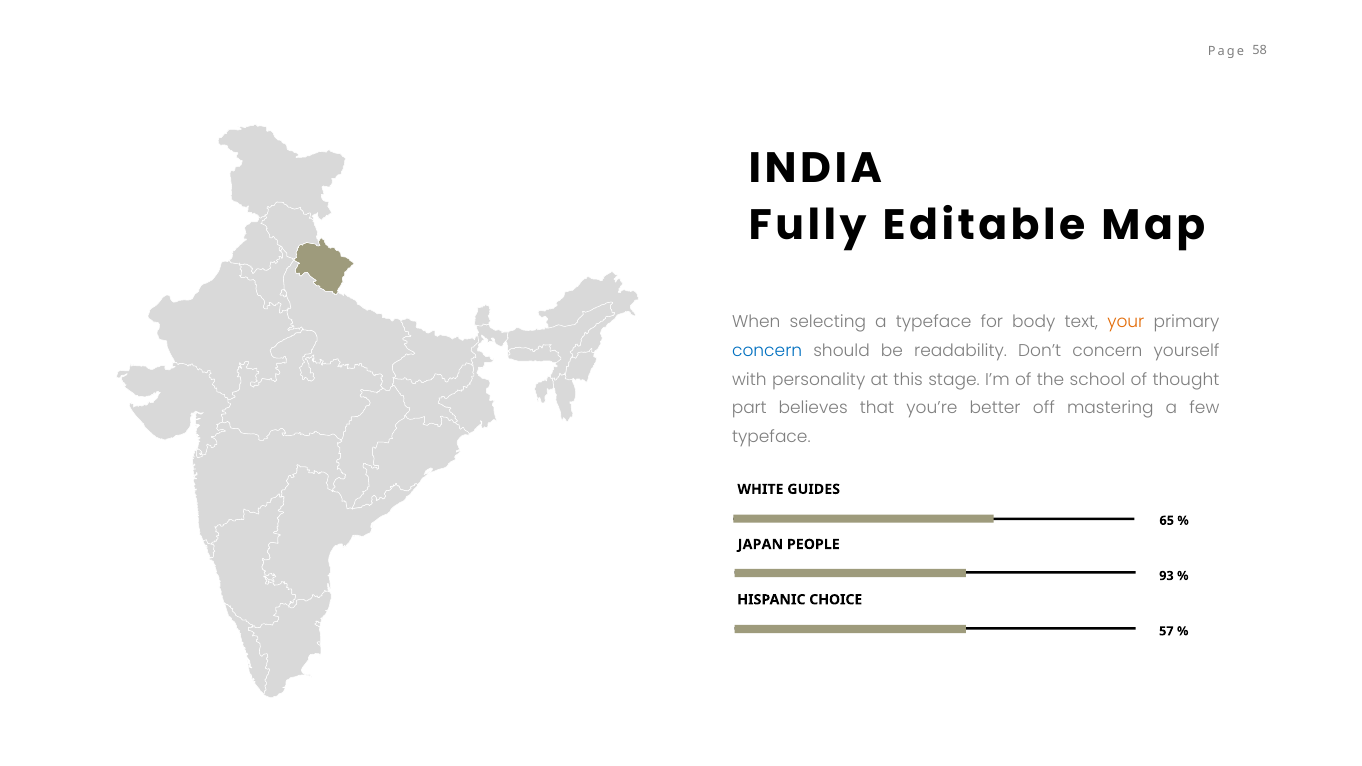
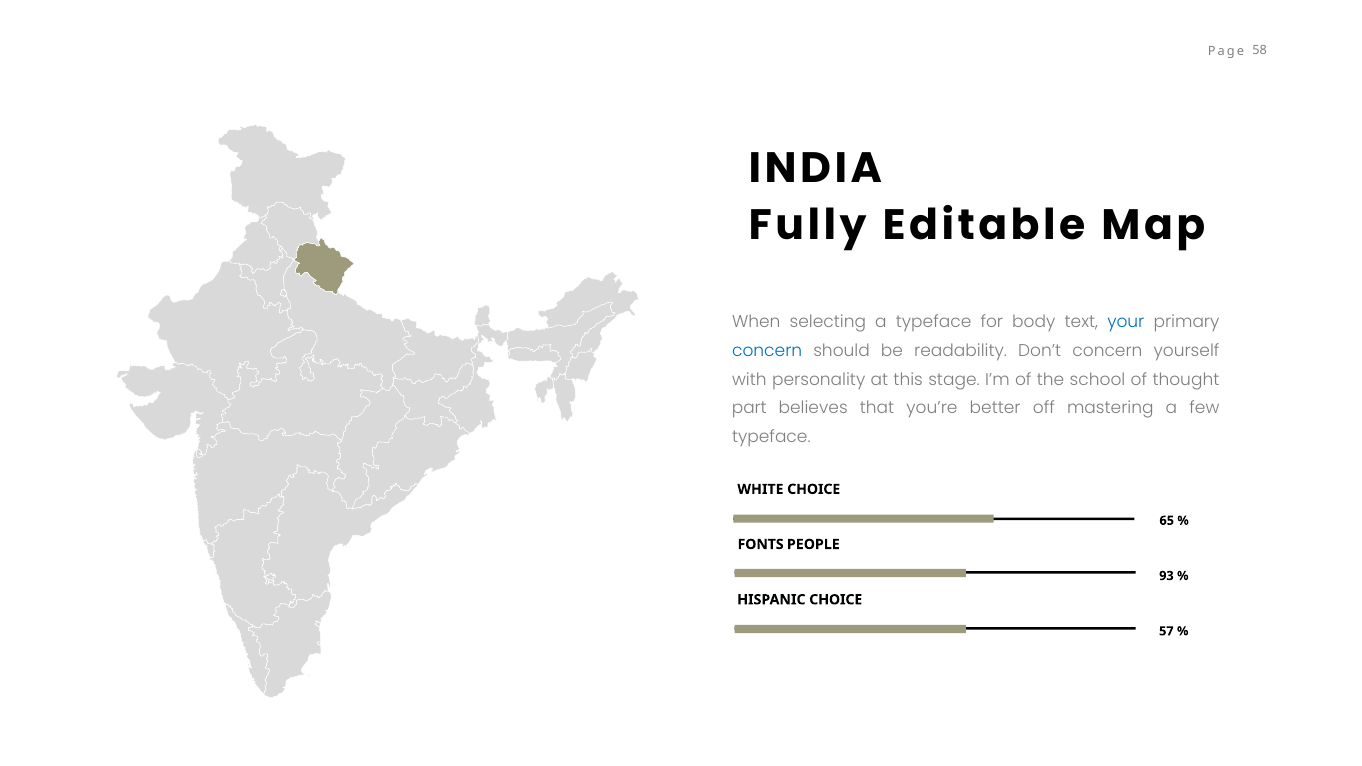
your colour: orange -> blue (1126, 322)
WHITE GUIDES: GUIDES -> CHOICE (814, 489)
JAPAN: JAPAN -> FONTS (761, 545)
